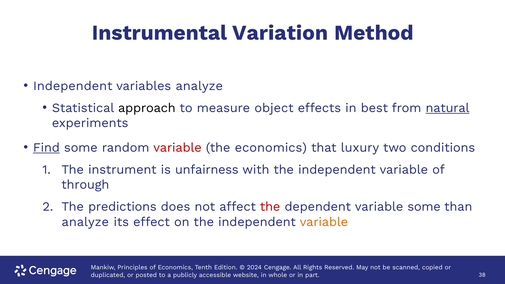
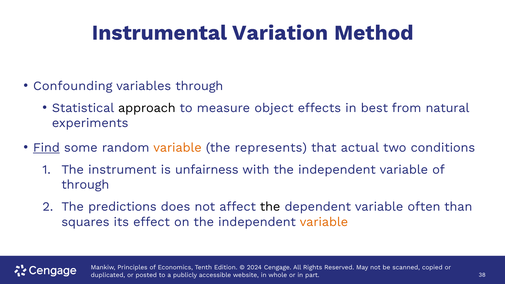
Independent: Independent -> Confounding (73, 86)
variables analyze: analyze -> through (199, 86)
natural underline: present -> none (448, 108)
variable colour: red -> orange (178, 148)
the economics: economics -> represents (271, 148)
luxury: luxury -> actual (360, 148)
the colour: red -> black (270, 207)
variable some: some -> often (424, 207)
analyze: analyze -> squares (85, 222)
